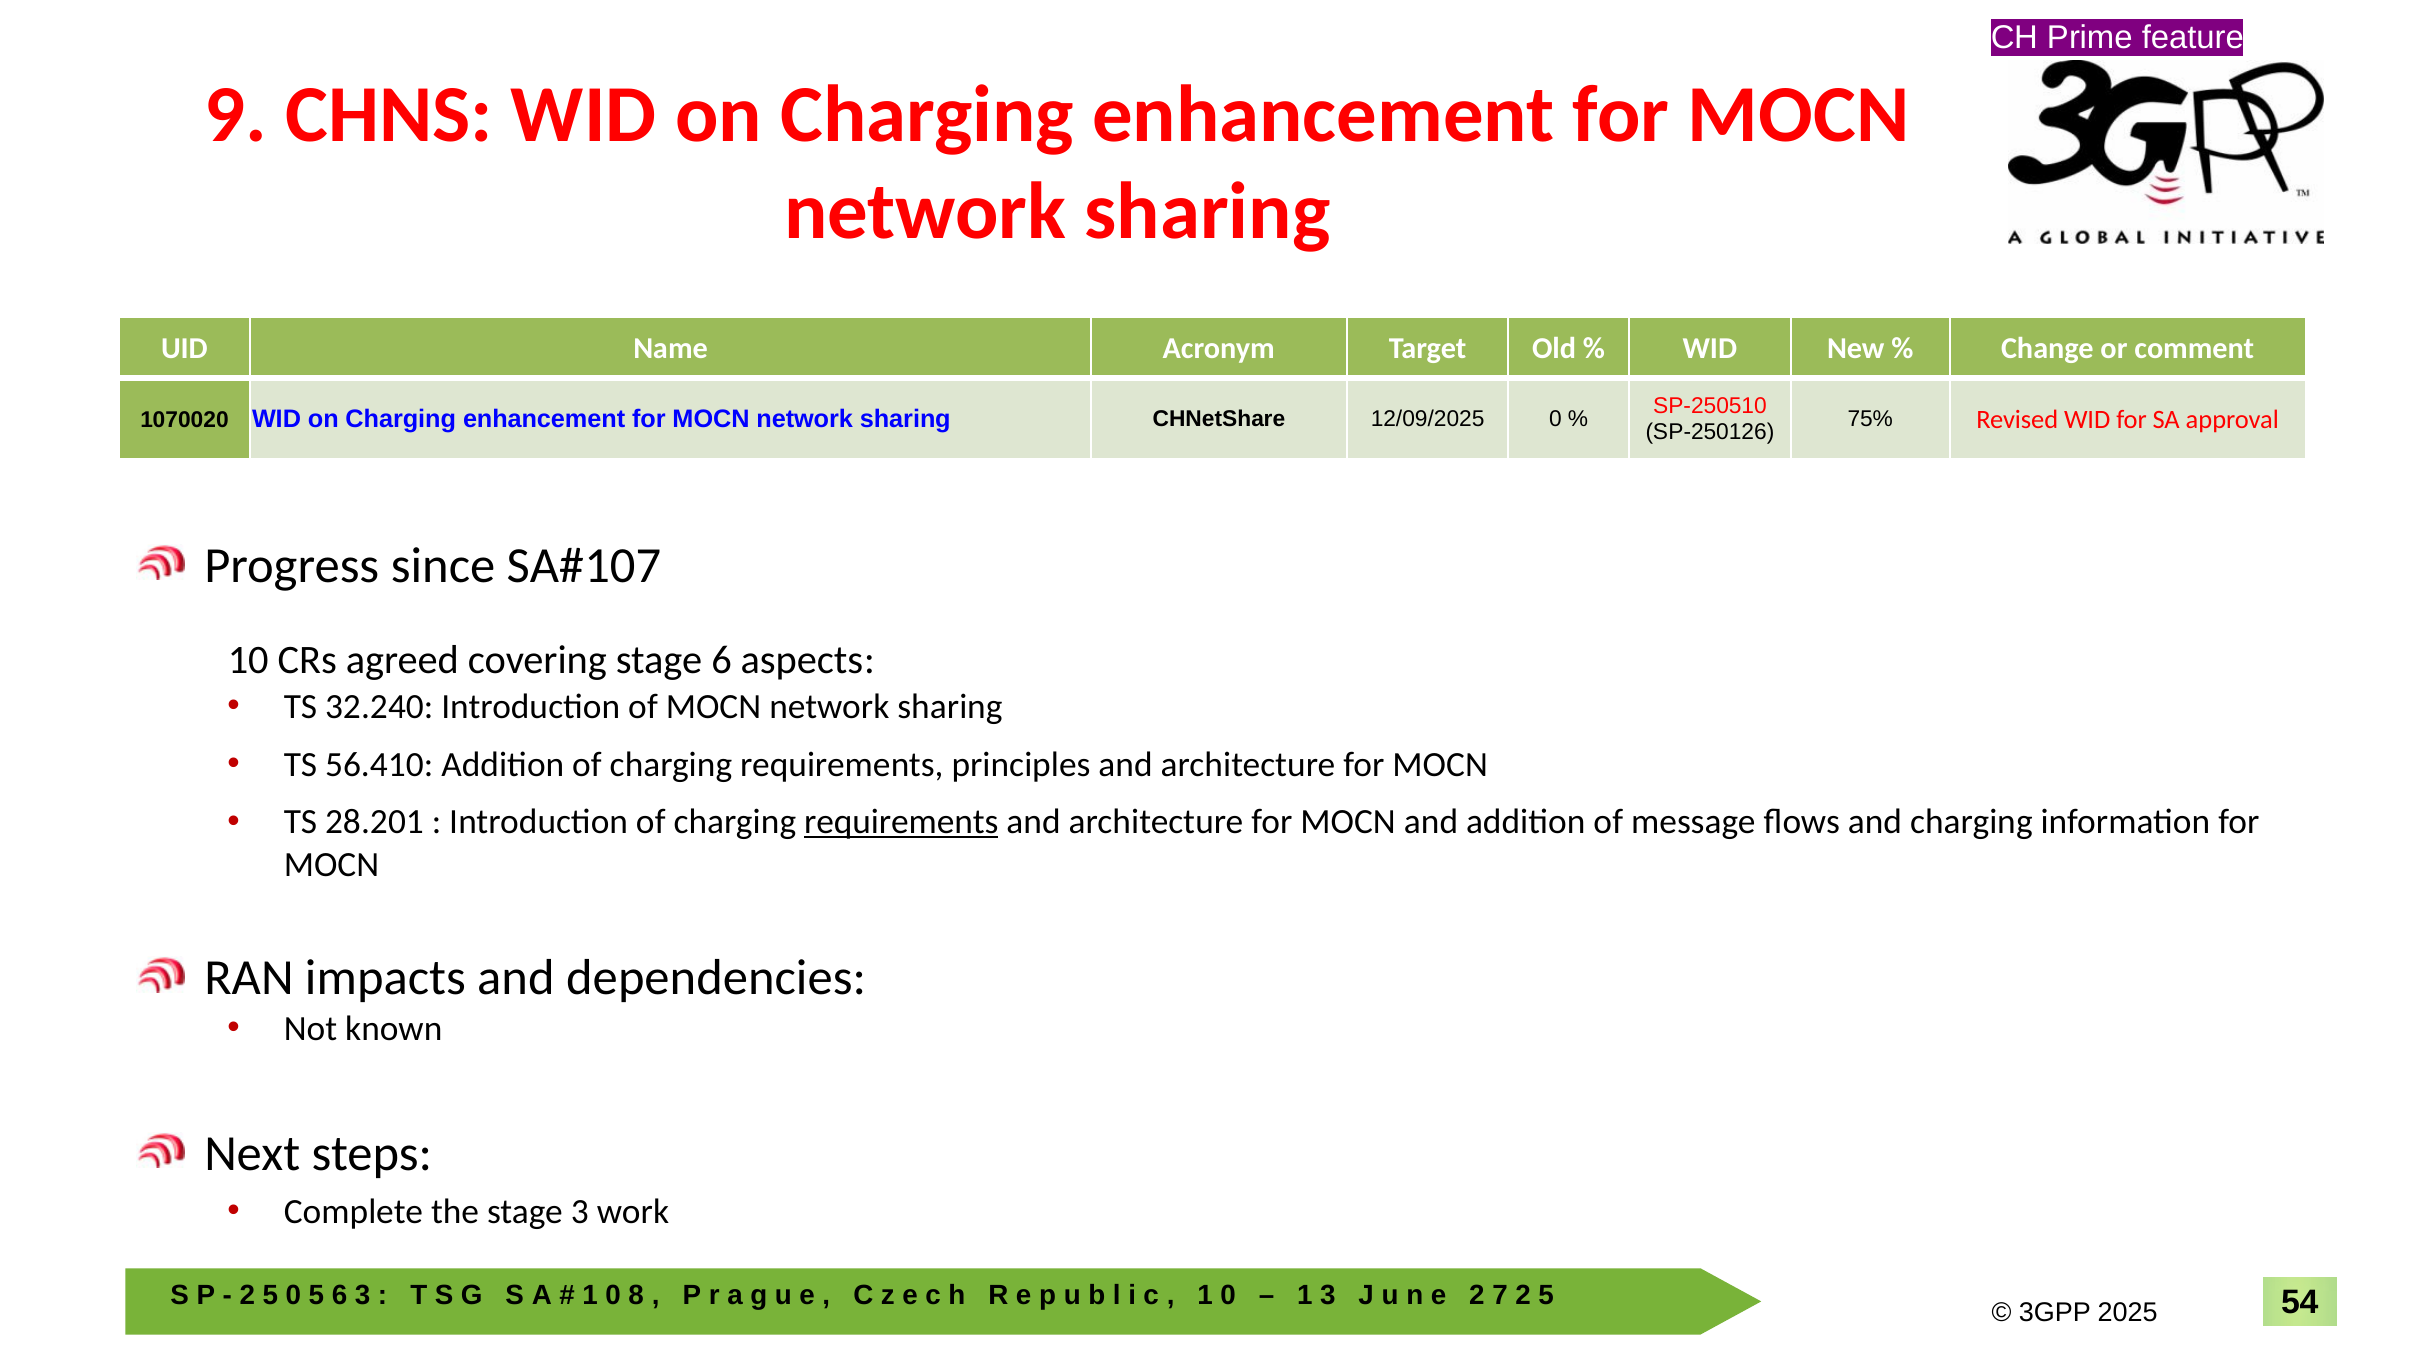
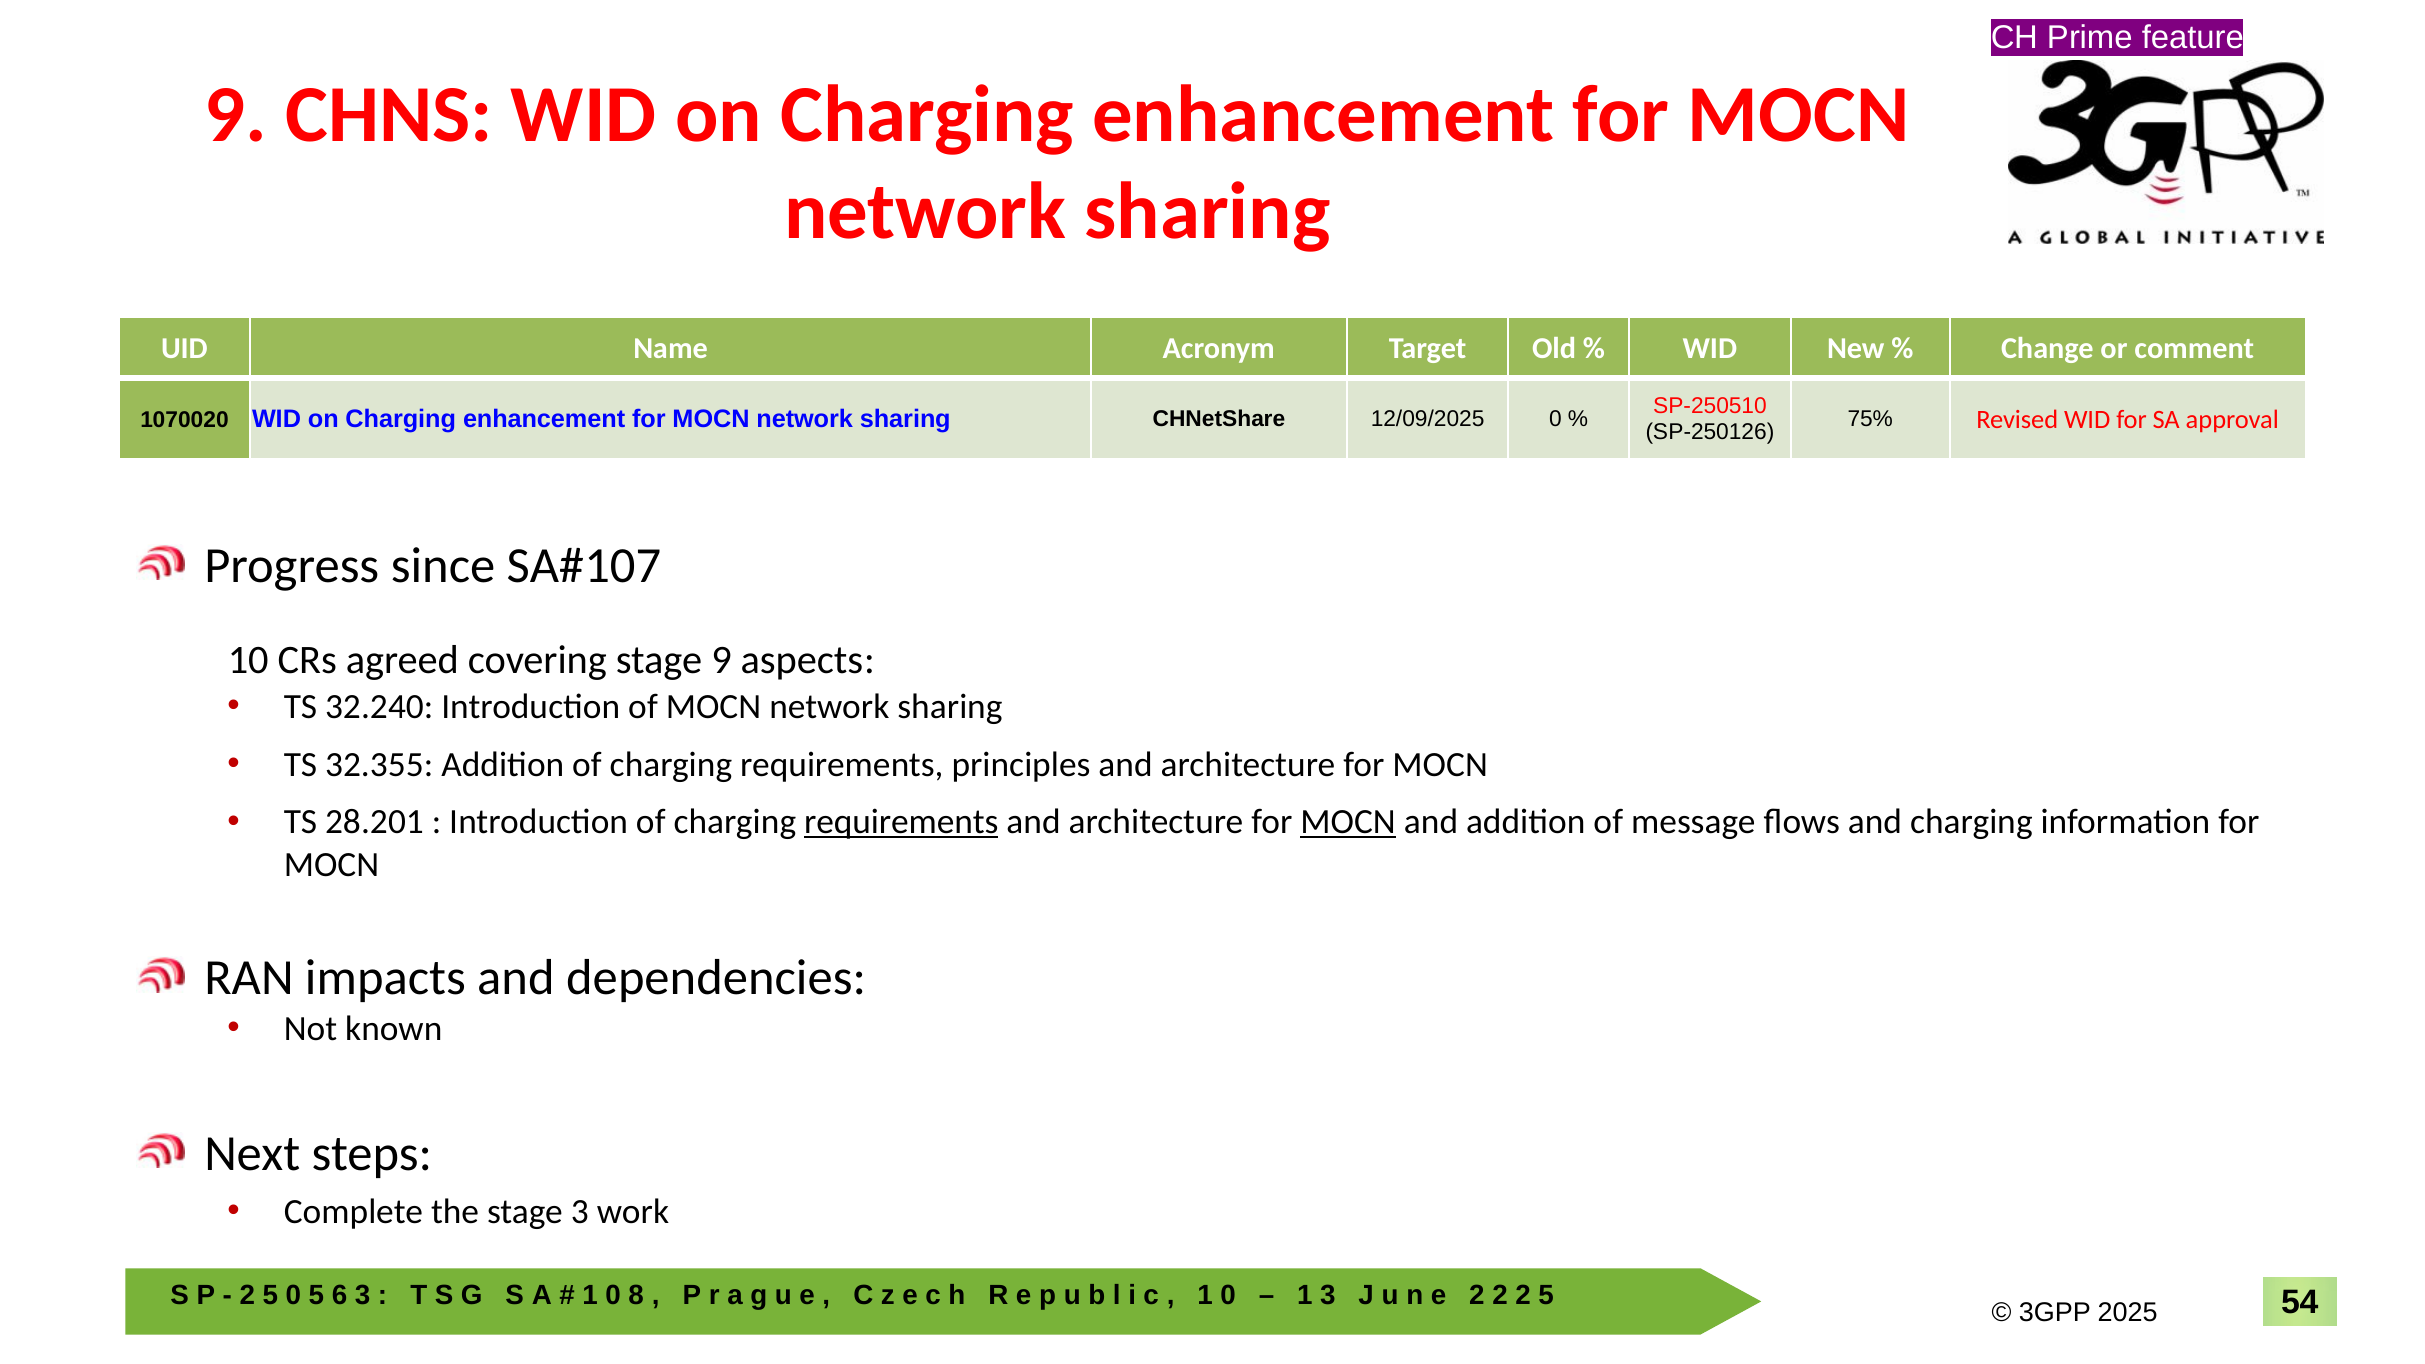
stage 6: 6 -> 9 (722, 660)
56.410: 56.410 -> 32.355 (379, 765)
MOCN underline: none -> present (1348, 822)
7: 7 -> 2 (1500, 1296)
